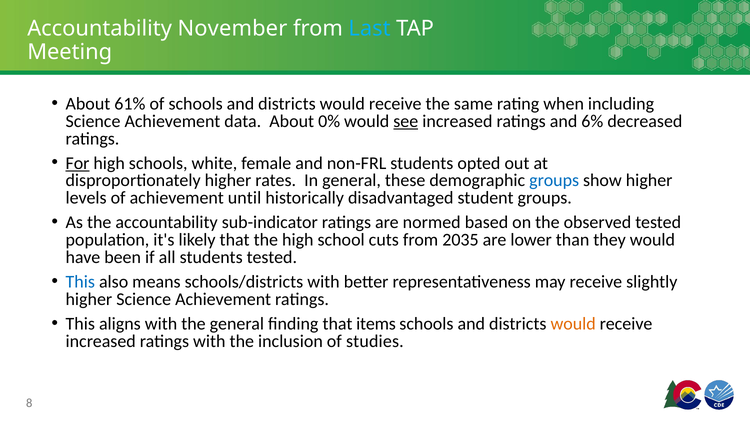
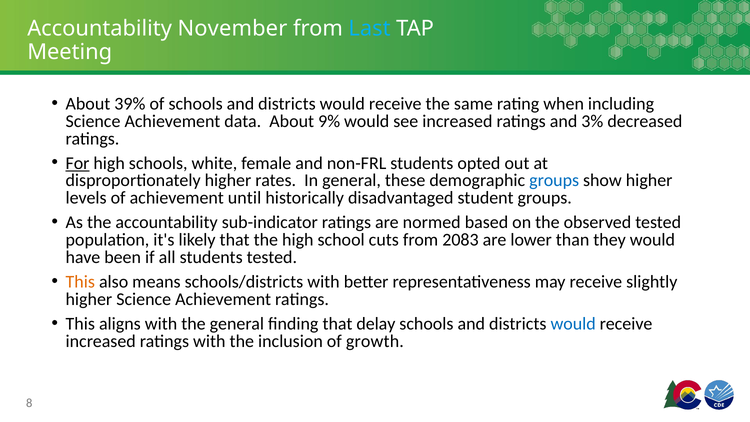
61%: 61% -> 39% (130, 104)
0%: 0% -> 9% (329, 121)
see underline: present -> none (406, 121)
6%: 6% -> 3% (592, 121)
2035: 2035 -> 2083 (460, 240)
This colour: blue -> orange (80, 282)
items: items -> delay (376, 324)
would colour: orange -> blue (573, 324)
studies: studies -> growth (375, 341)
